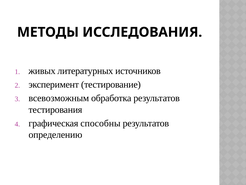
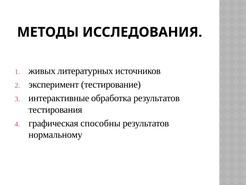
всевозможным: всевозможным -> интерактивные (59, 98)
определению: определению -> нормальному (55, 134)
